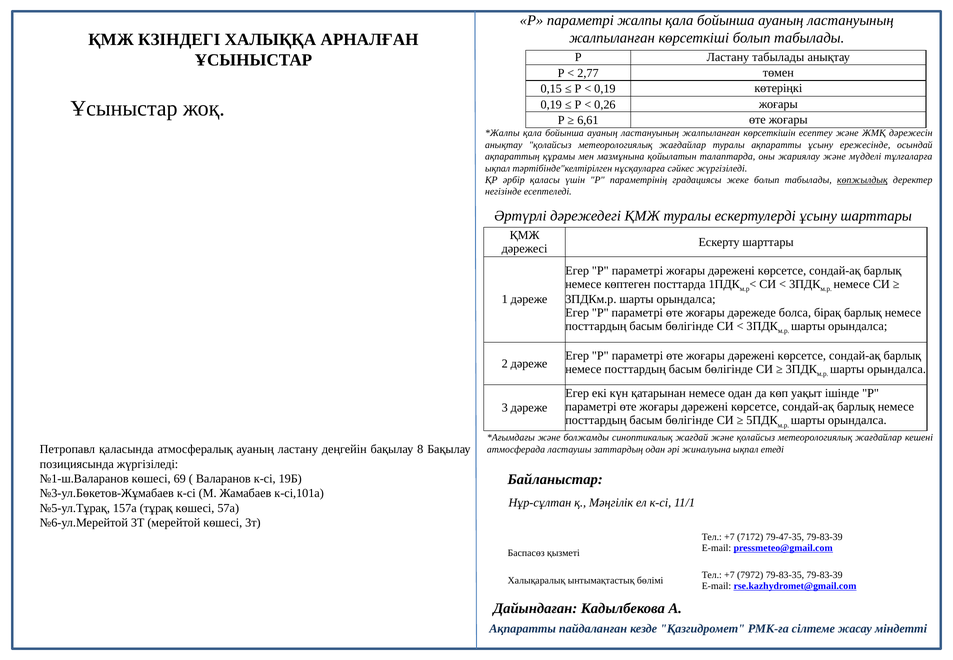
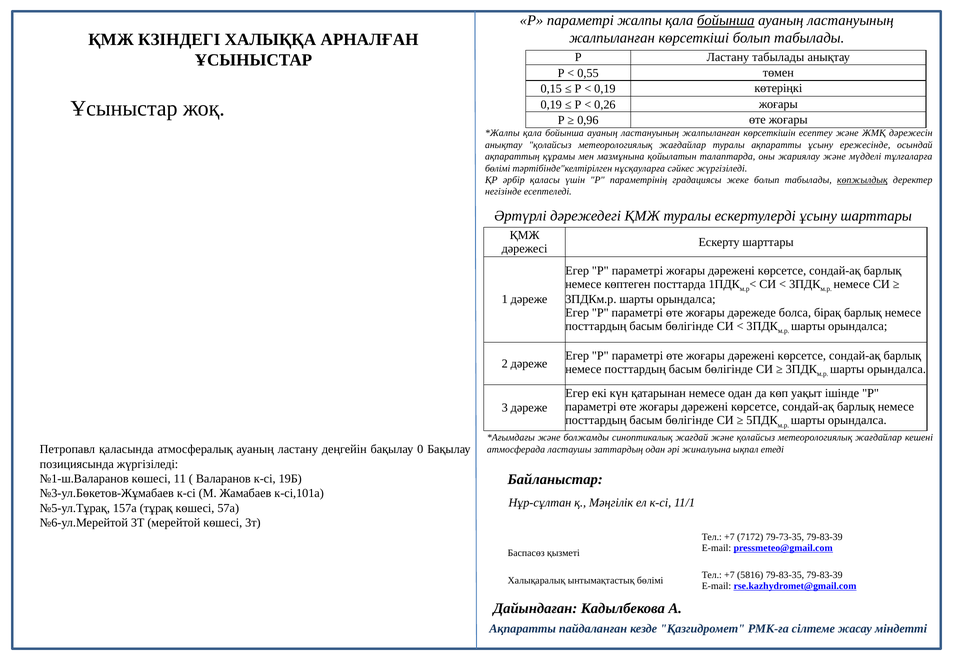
бойынша underline: none -> present (726, 21)
2,77: 2,77 -> 0,55 (588, 73)
6,61: 6,61 -> 0,96 (588, 120)
ықпал: ықпал -> бөлімі (498, 168)
8: 8 -> 0 (420, 449)
69: 69 -> 11 (180, 479)
79-47-35: 79-47-35 -> 79-73-35 (785, 537)
7972: 7972 -> 5816 (750, 575)
